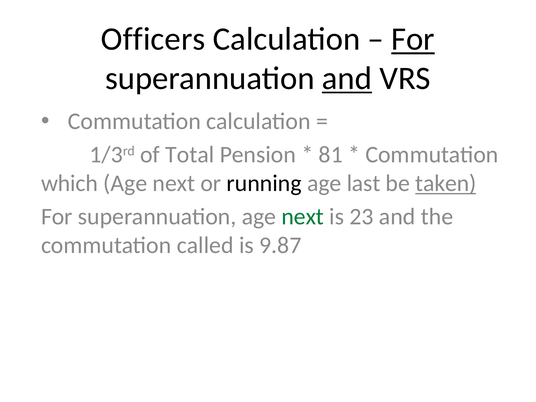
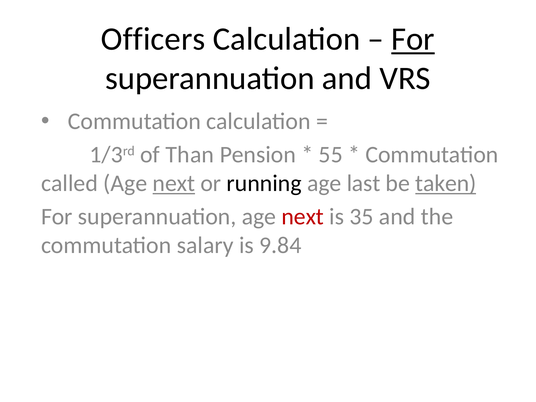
and underline: present -> none (347, 78)
Total: Total -> Than (190, 155)
81: 81 -> 55 (331, 155)
which: which -> called (69, 183)
next underline: none -> present (174, 183)
next colour: green -> red (303, 217)
23: 23 -> 35 (361, 217)
called: called -> salary (205, 245)
9.87: 9.87 -> 9.84 (280, 245)
